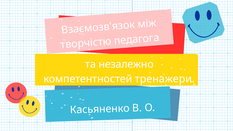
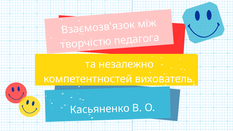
тренажери: тренажери -> вихователь (165, 79)
